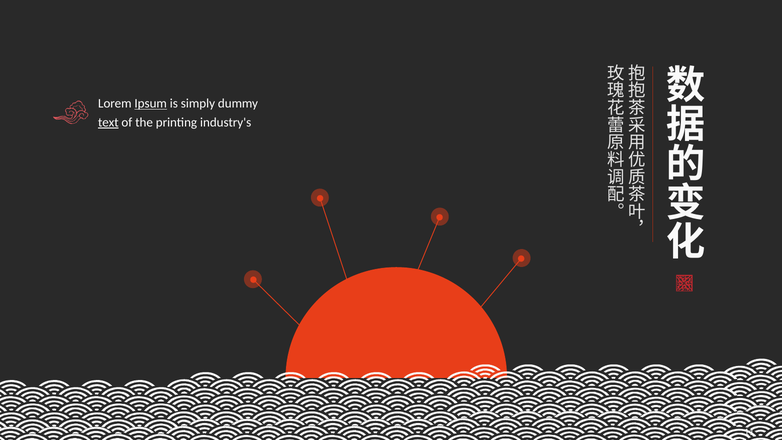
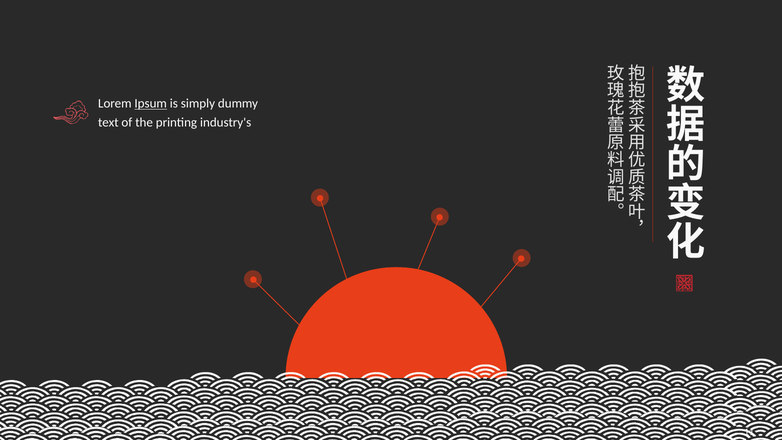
text underline: present -> none (108, 122)
